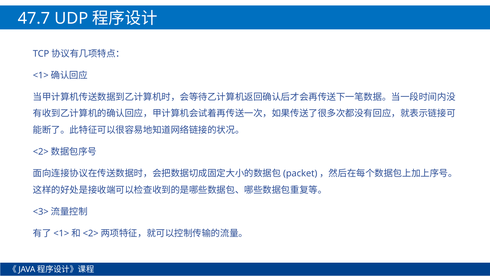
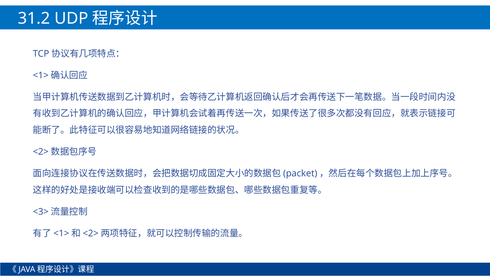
47.7: 47.7 -> 31.2 (34, 18)
